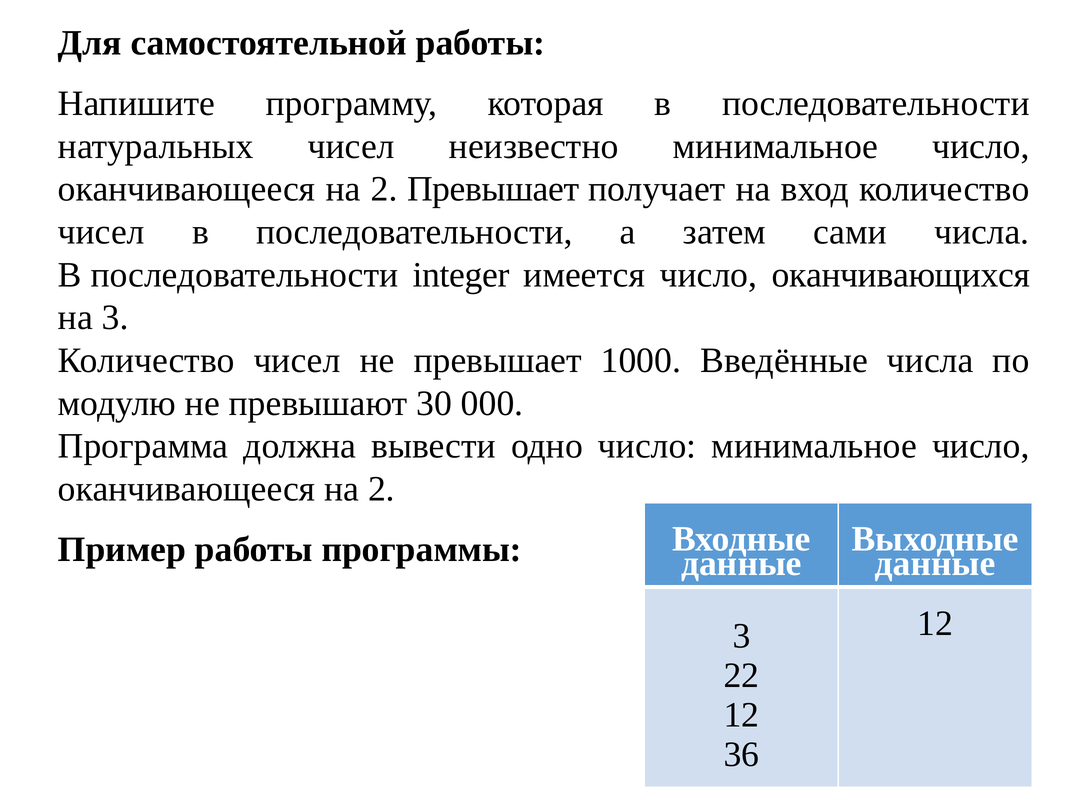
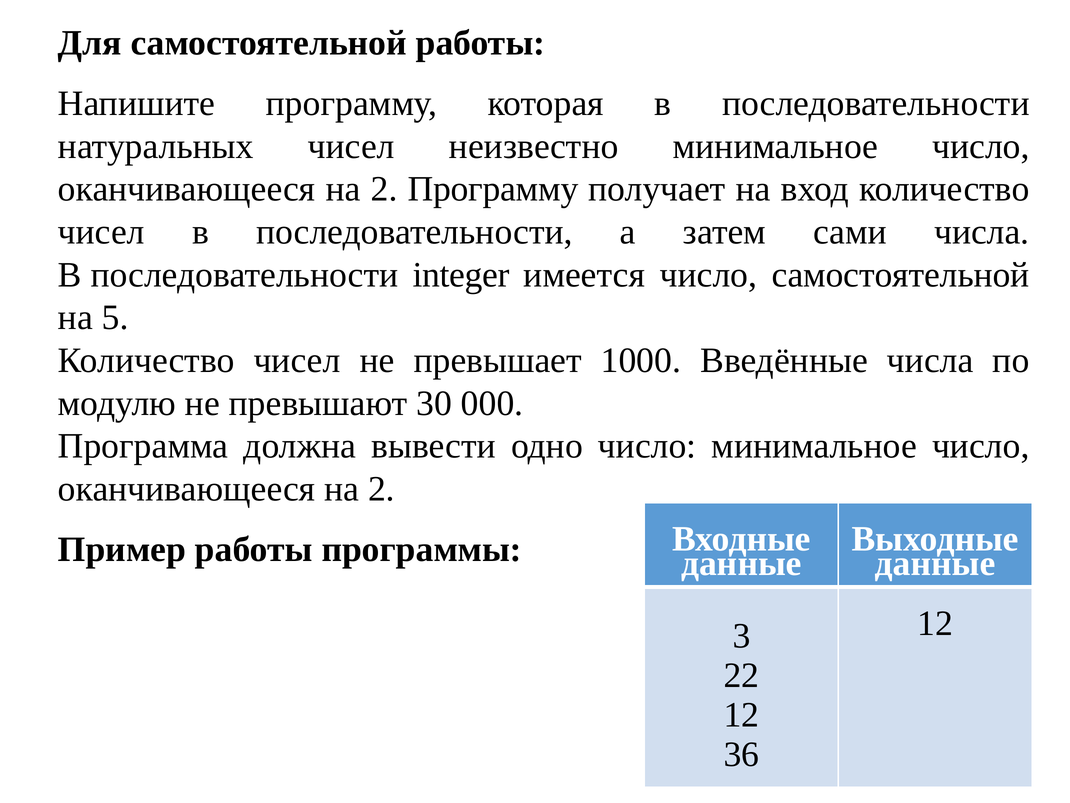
2 Превышает: Превышает -> Программу (493, 189)
число оканчивающихся: оканчивающихся -> самостоятельной (901, 275)
на 3: 3 -> 5 (115, 317)
